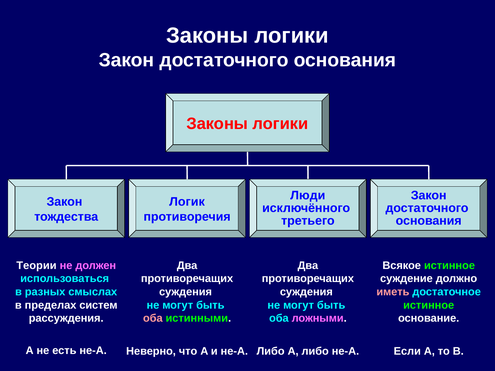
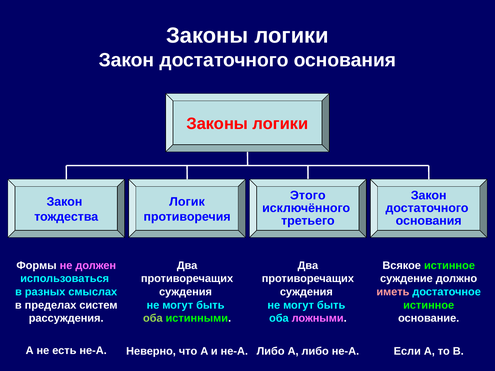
Люди: Люди -> Этого (308, 196)
Теории: Теории -> Формы (36, 266)
оба colour: pink -> light green (153, 318)
